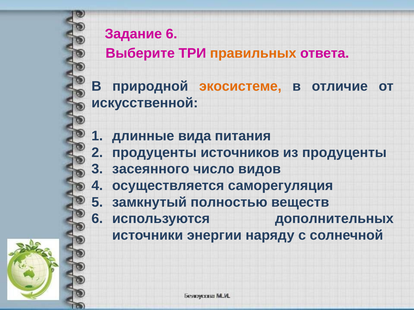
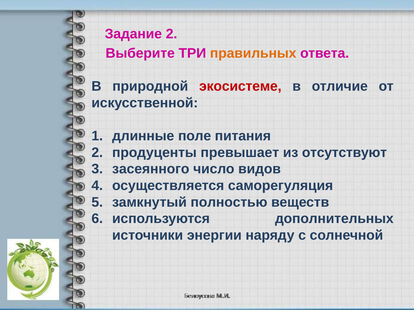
Задание 6: 6 -> 2 (172, 34)
экосистеме colour: orange -> red (240, 87)
вида: вида -> поле (195, 136)
источников: источников -> превышает (240, 153)
из продуценты: продуценты -> отсутствуют (344, 153)
